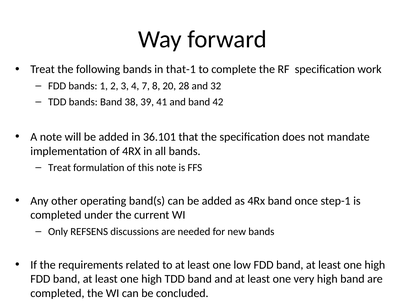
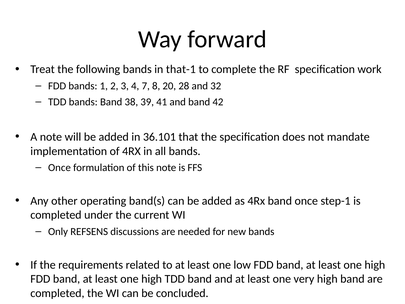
Treat: Treat -> Once (59, 168)
